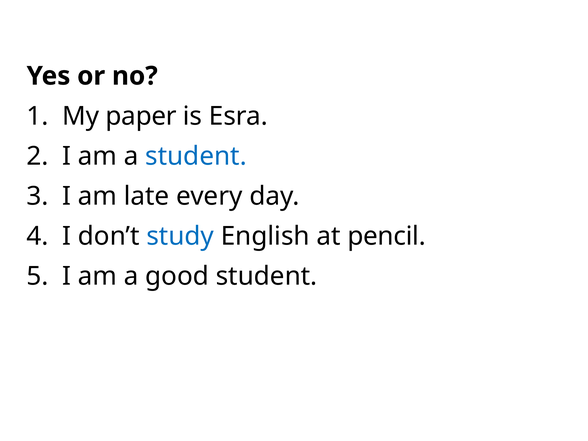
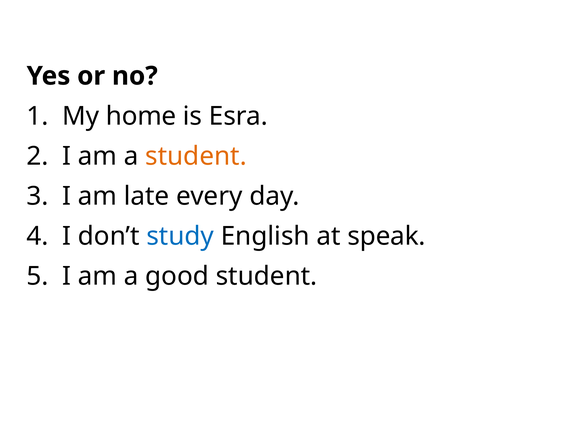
paper: paper -> home (141, 116)
student colour: blue -> orange (196, 156)
pencil: pencil -> speak (386, 236)
